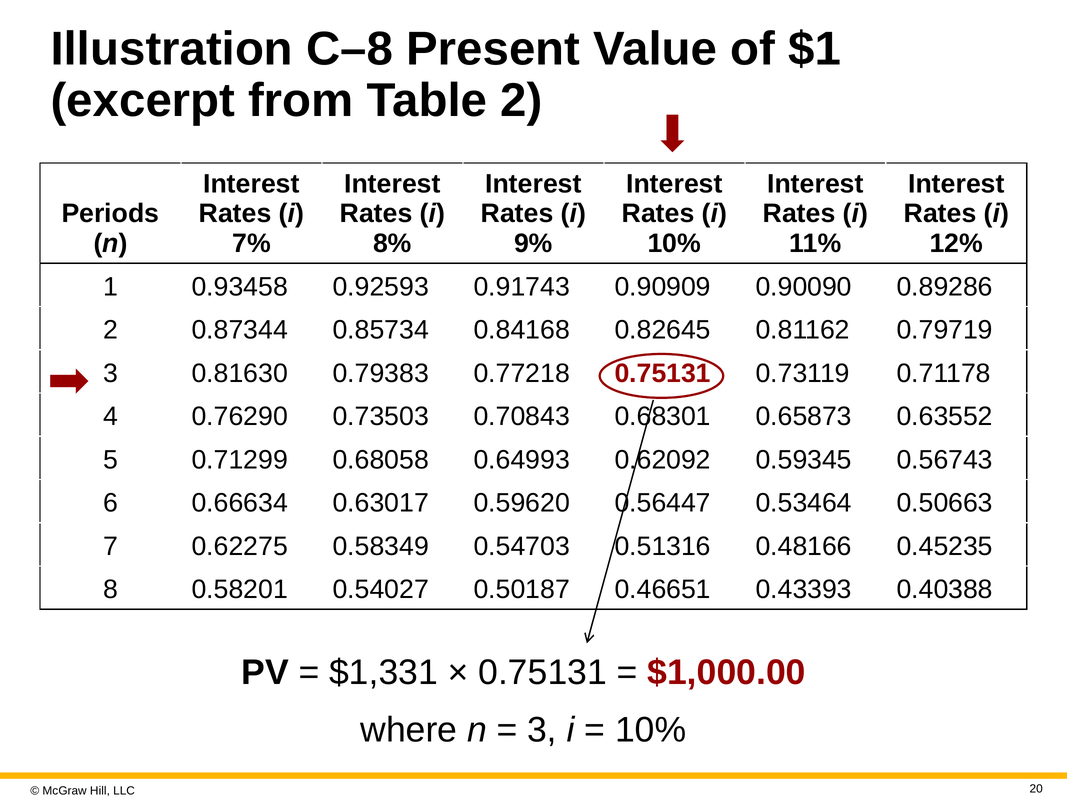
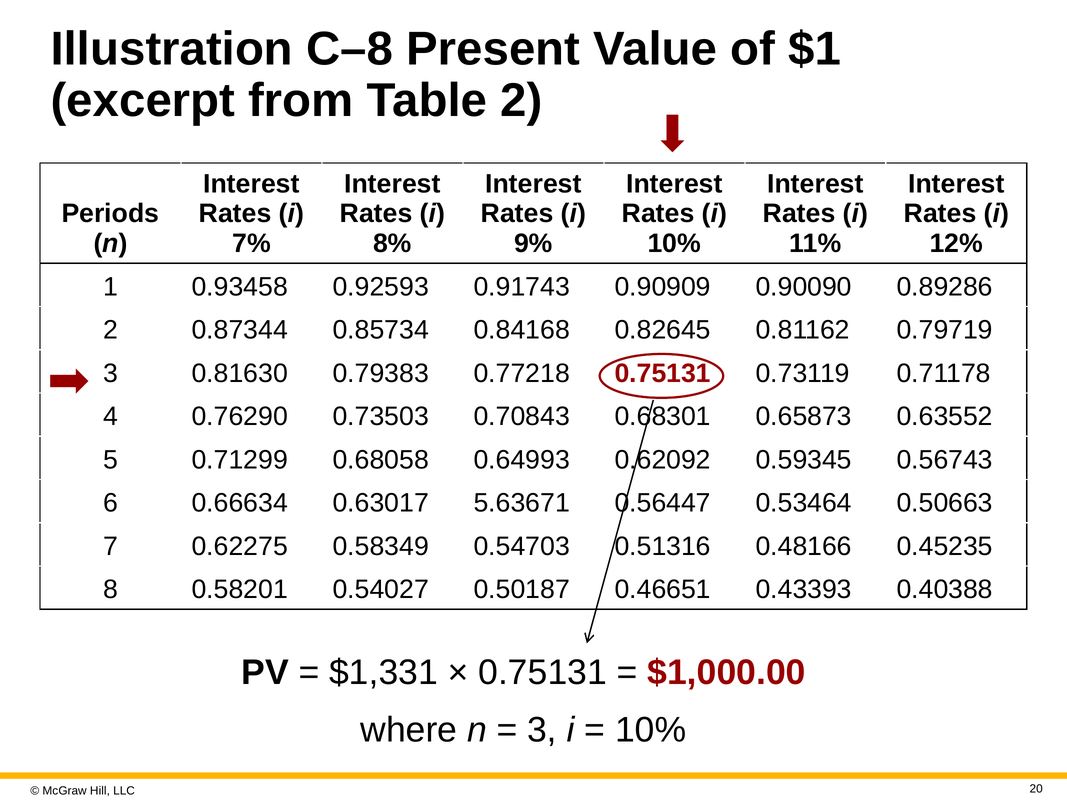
0.59620: 0.59620 -> 5.63671 (522, 503)
